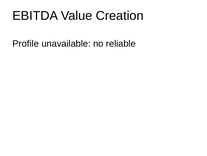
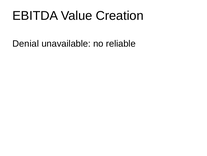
Profile: Profile -> Denial (26, 43)
